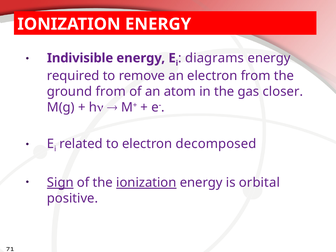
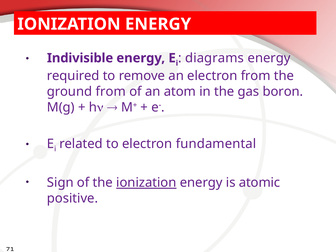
closer: closer -> boron (283, 92)
decomposed: decomposed -> fundamental (216, 144)
Sign underline: present -> none (60, 183)
orbital: orbital -> atomic (260, 183)
